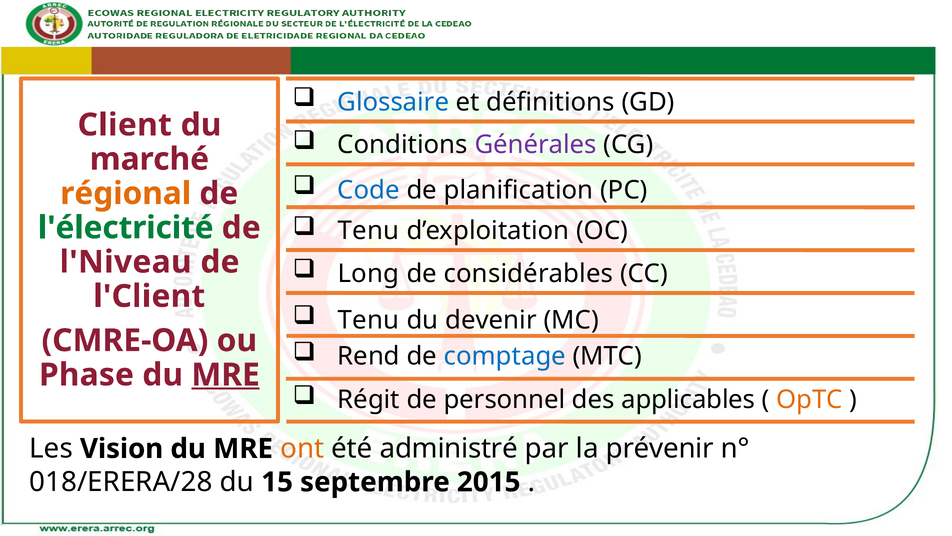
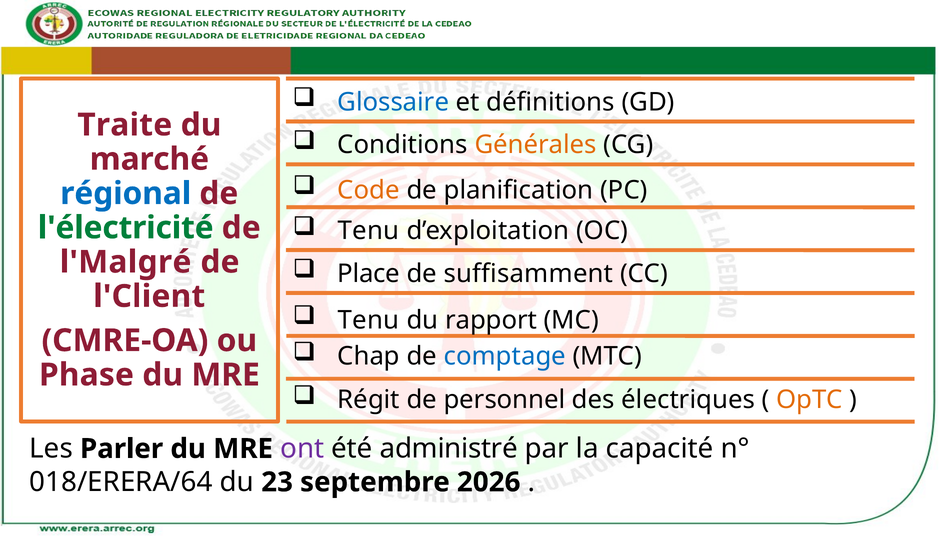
Client: Client -> Traite (125, 125)
Générales colour: purple -> orange (536, 145)
Code colour: blue -> orange (369, 190)
régional colour: orange -> blue (126, 193)
l'Niveau: l'Niveau -> l'Malgré (126, 262)
Long: Long -> Place (369, 273)
considérables: considérables -> suffisamment (528, 273)
devenir: devenir -> rapport (491, 320)
Rend: Rend -> Chap (369, 356)
MRE underline: present -> none (226, 375)
applicables: applicables -> électriques (688, 399)
Vision: Vision -> Parler (122, 448)
ont colour: orange -> purple (302, 448)
prévenir: prévenir -> capacité (660, 448)
018/ERERA/28: 018/ERERA/28 -> 018/ERERA/64 (121, 482)
15: 15 -> 23 (277, 482)
2015: 2015 -> 2026 (489, 482)
